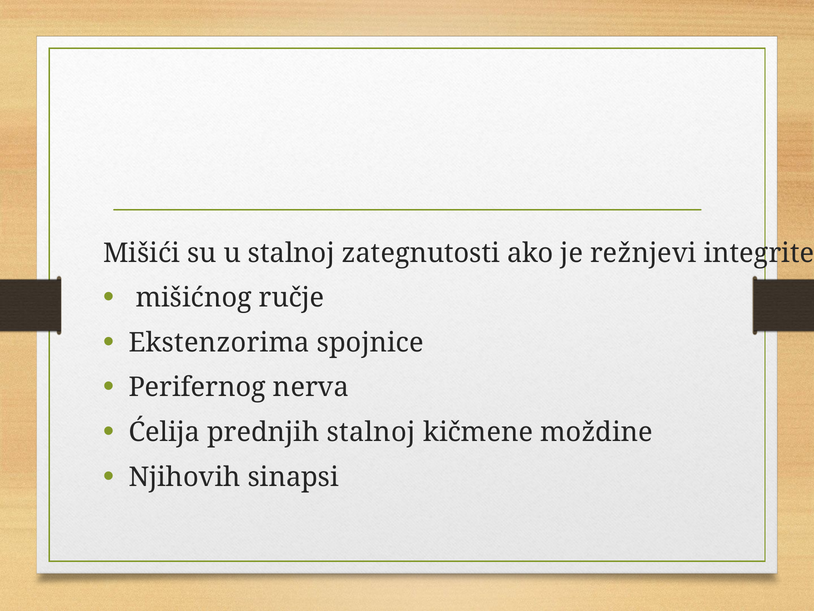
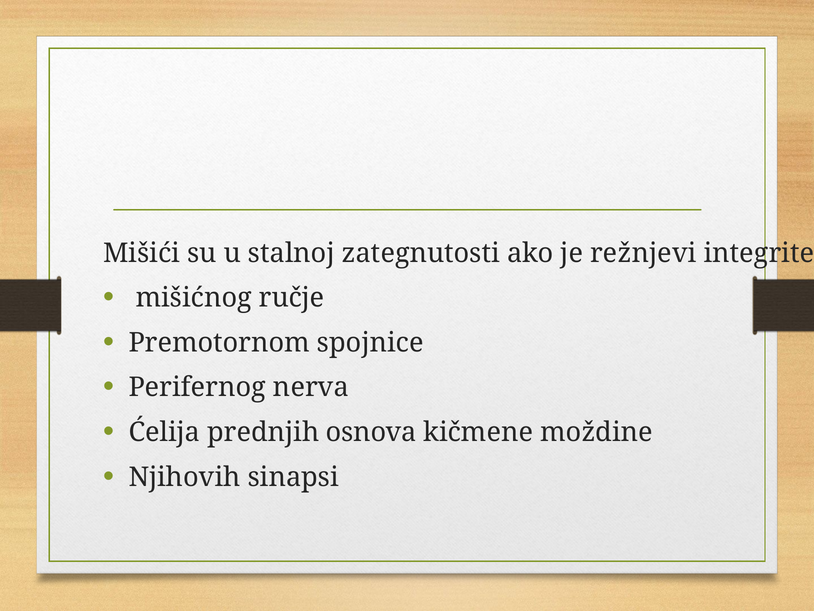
Ekstenzorima: Ekstenzorima -> Premotornom (219, 342)
prednjih stalnoj: stalnoj -> osnova (371, 432)
